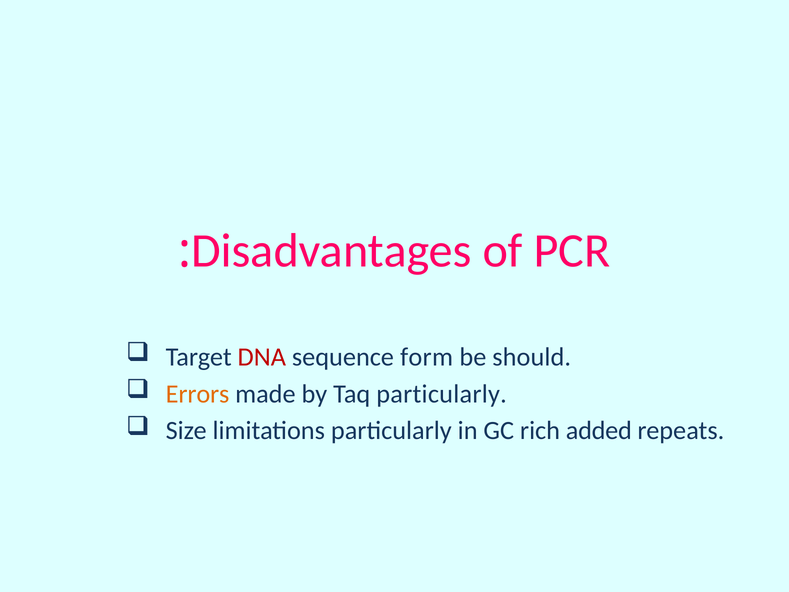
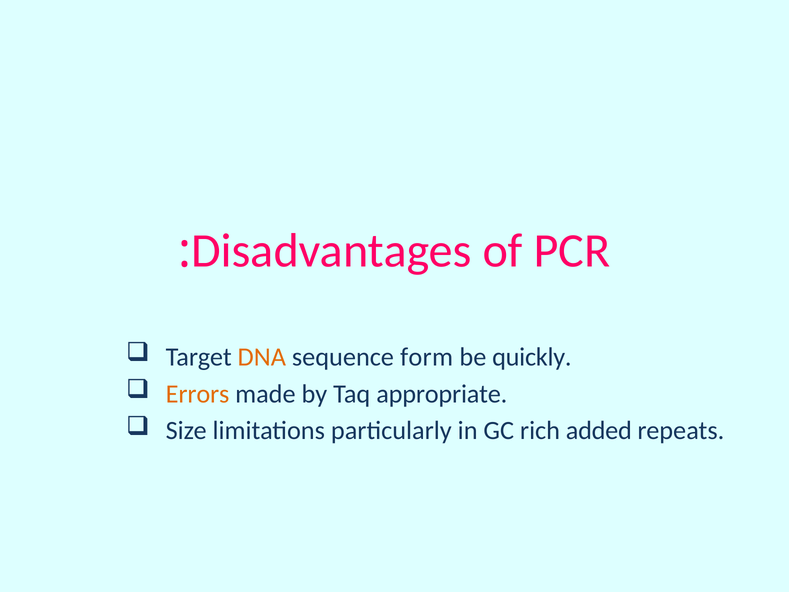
DNA colour: red -> orange (262, 357)
should: should -> quickly (532, 357)
Taq particularly: particularly -> appropriate (442, 394)
